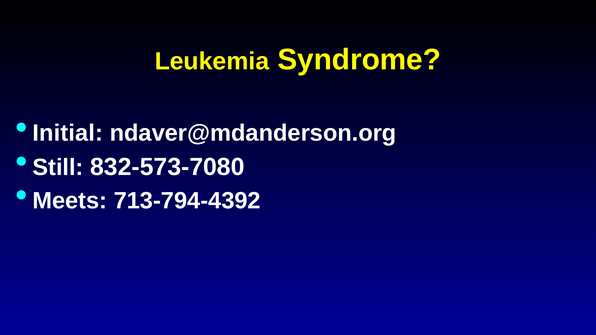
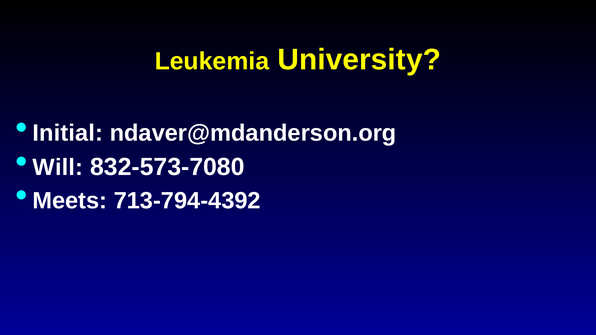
Syndrome: Syndrome -> University (359, 60)
Still: Still -> Will (58, 168)
